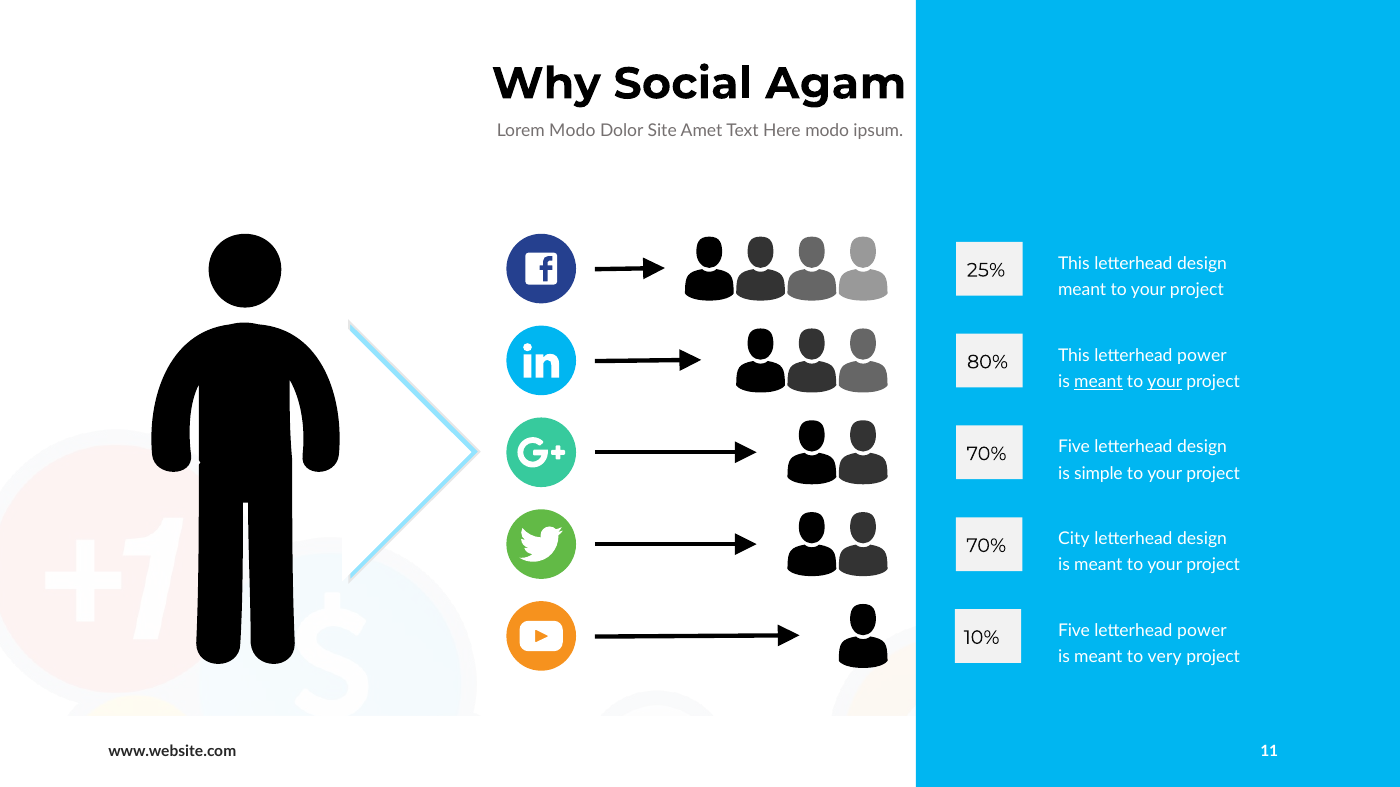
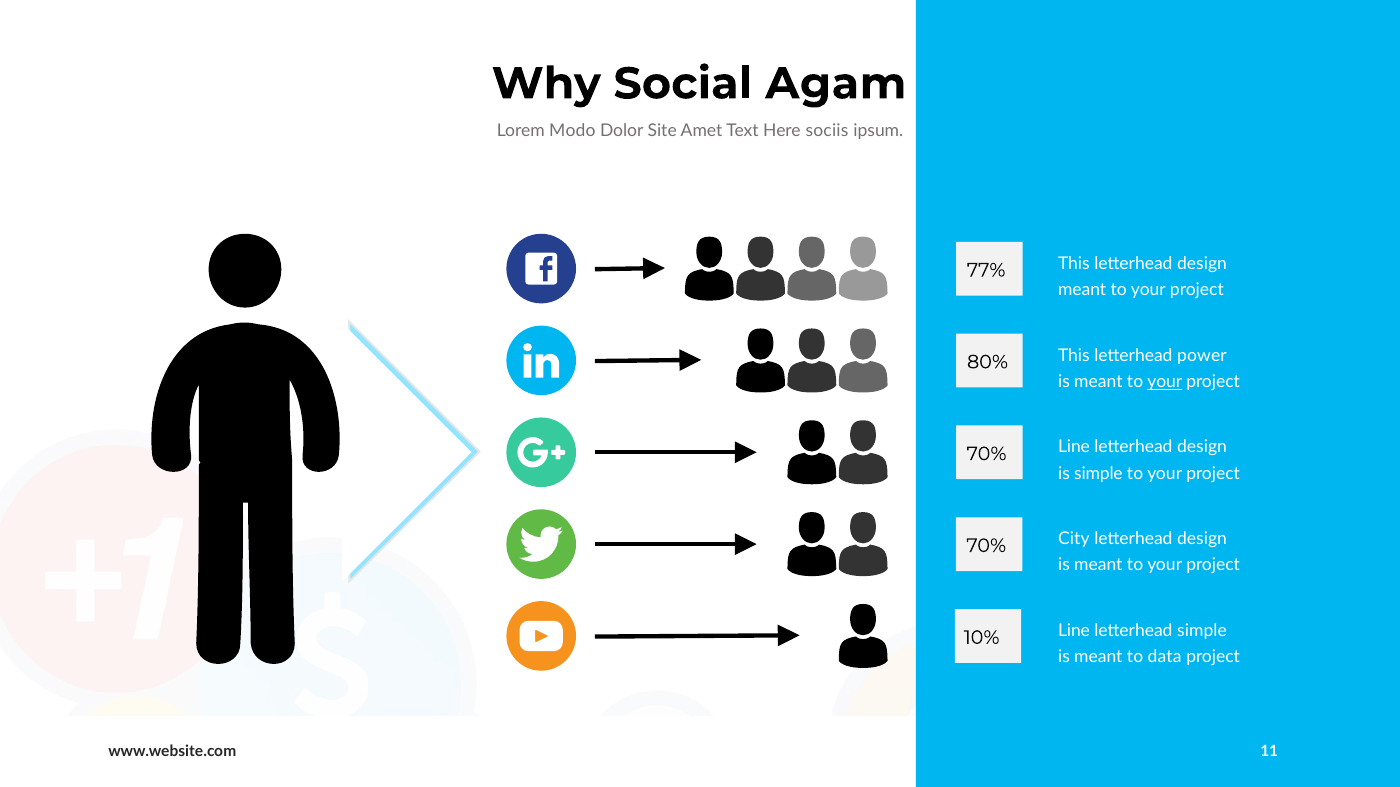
Here modo: modo -> sociis (827, 131)
25%: 25% -> 77% (986, 270)
meant underline: present -> none (1098, 382)
Five: Five -> Line (1074, 447)
Five: Five -> Line (1074, 631)
power: power -> simple (1202, 631)
very: very -> data (1165, 657)
